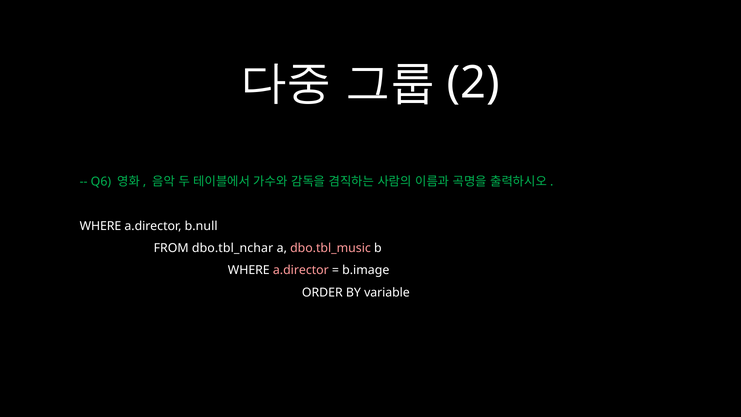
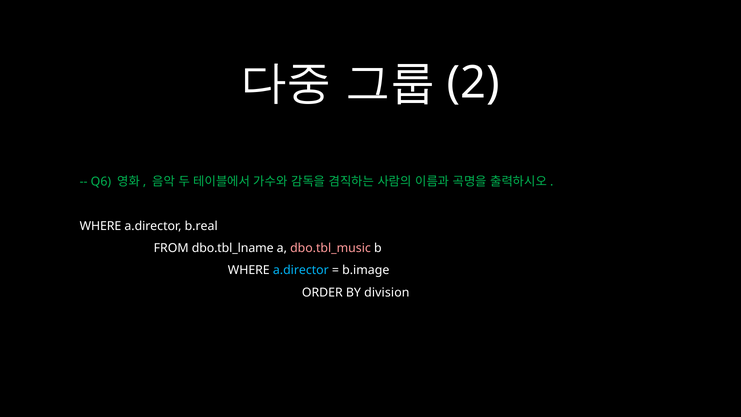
b.null: b.null -> b.real (201, 226)
dbo.tbl_nchar: dbo.tbl_nchar -> dbo.tbl_lname (233, 248)
a.director colour: pink -> light blue (301, 270)
variable: variable -> division (387, 293)
